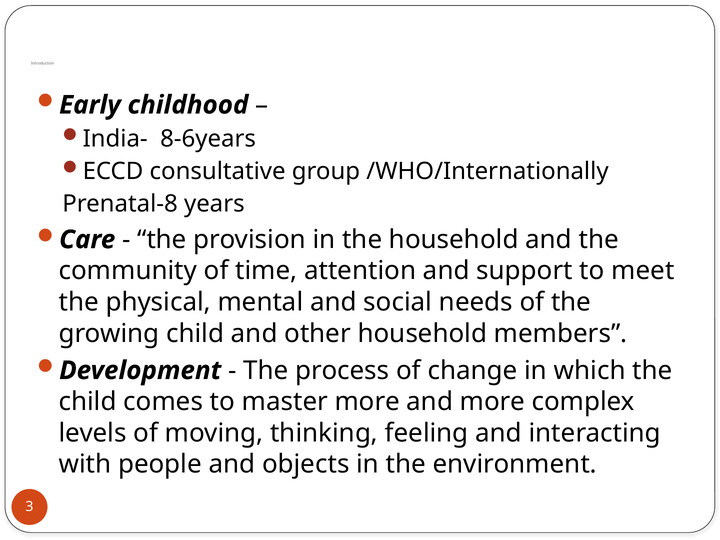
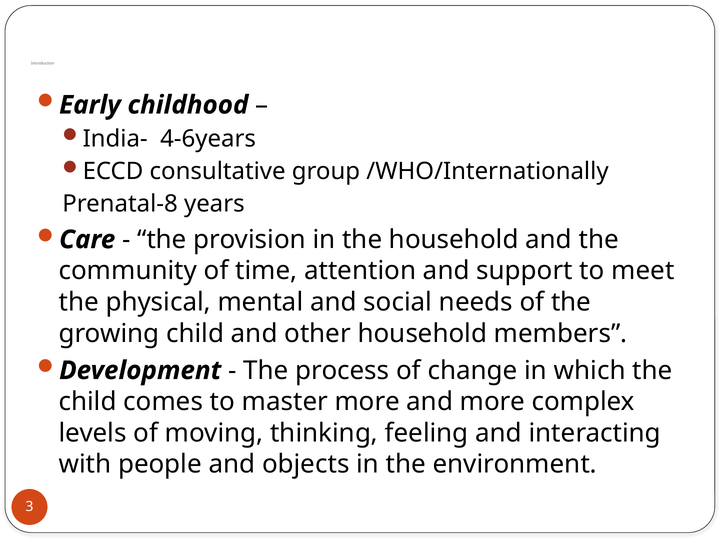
8-6years: 8-6years -> 4-6years (208, 139)
